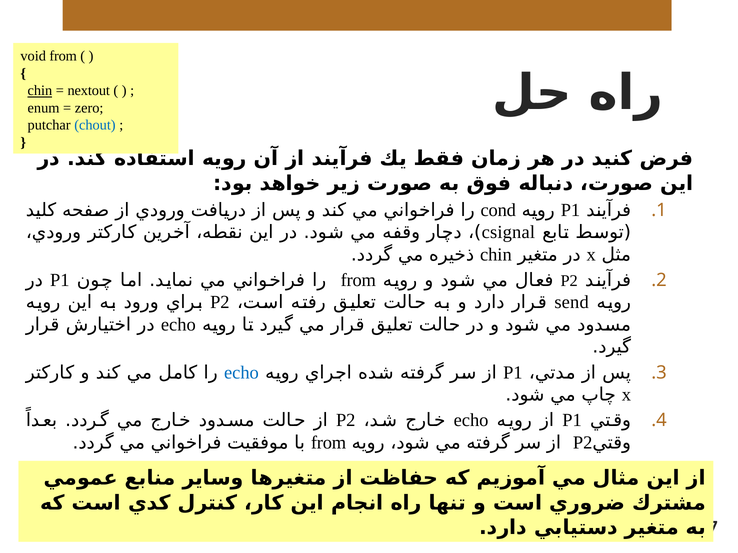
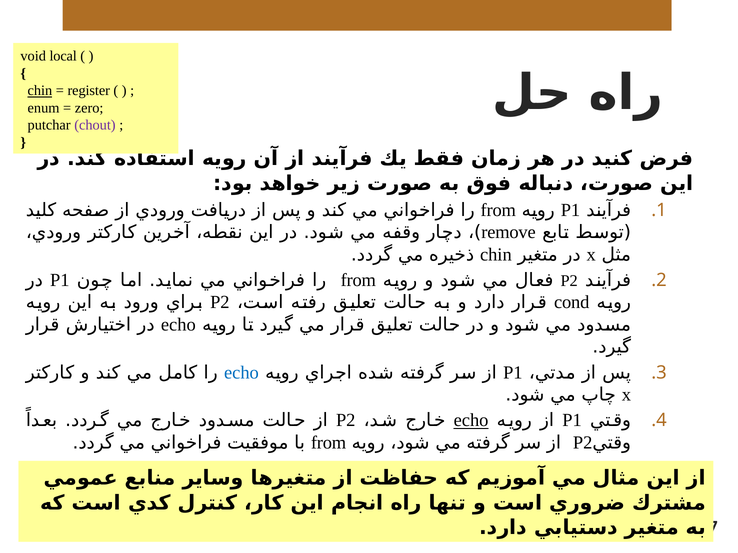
void from: from -> local (63, 56)
nextout: nextout -> register (89, 91)
chout colour: blue -> purple (95, 125)
cond: cond -> from (498, 210)
csignal: csignal -> remove (509, 233)
send: send -> cond (572, 303)
echo underline: none -> present (471, 421)
